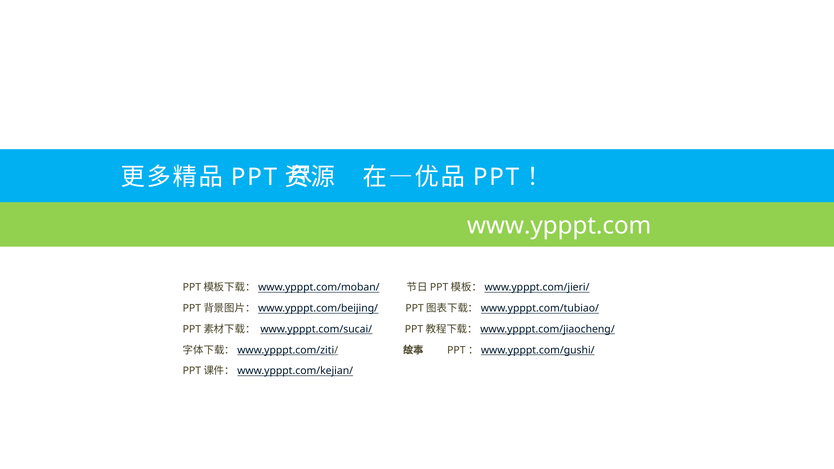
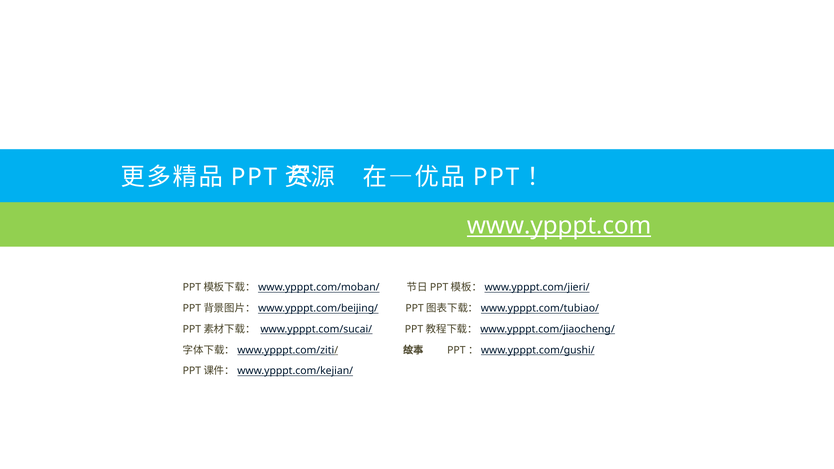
www.ypppt.com underline: none -> present (559, 226)
